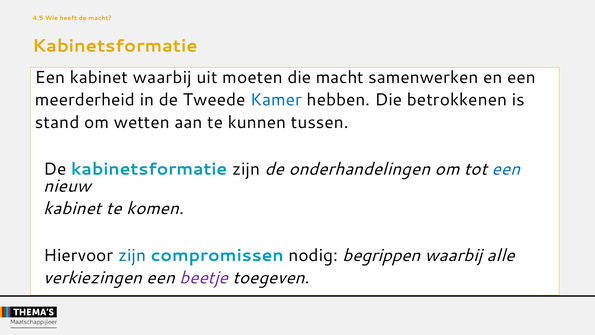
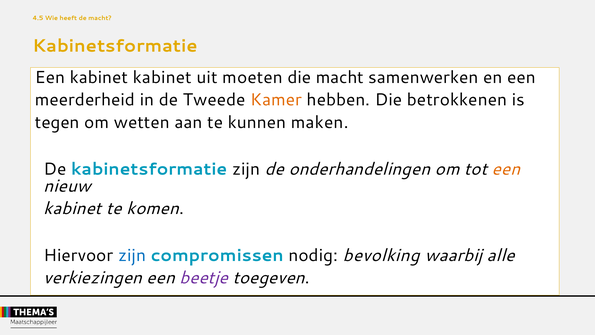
kabinet waarbij: waarbij -> kabinet (162, 77)
Kamer colour: blue -> orange (276, 100)
stand: stand -> tegen (57, 122)
tussen: tussen -> maken (320, 122)
een colour: blue -> orange (506, 169)
begrippen: begrippen -> bevolking (381, 255)
